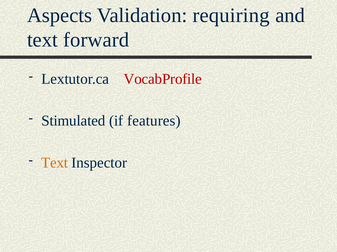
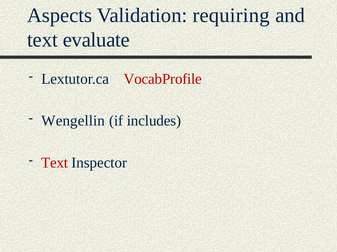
forward: forward -> evaluate (96, 40)
Stimulated: Stimulated -> Wengellin (73, 121)
features: features -> includes (154, 121)
Text colour: orange -> red (55, 163)
